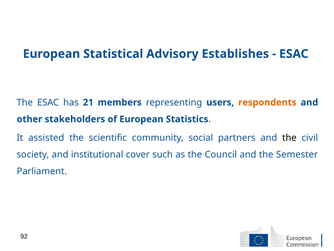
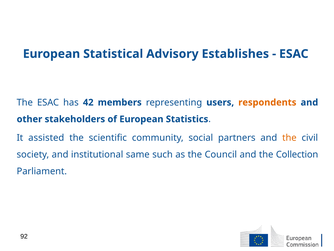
21: 21 -> 42 (88, 102)
the colour: black -> orange (289, 137)
cover: cover -> same (138, 154)
Semester: Semester -> Collection (297, 154)
